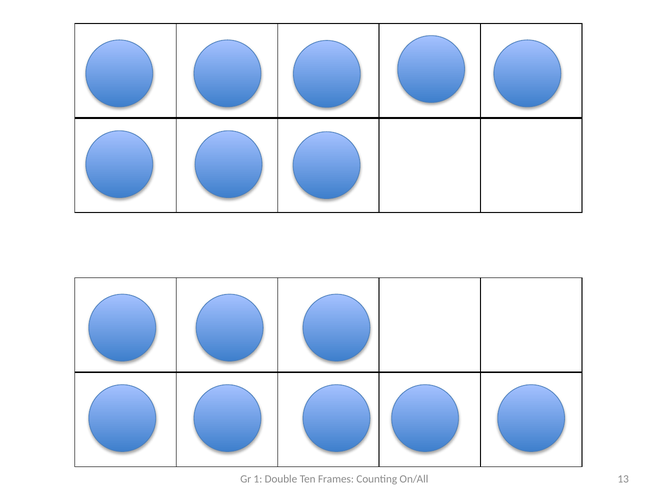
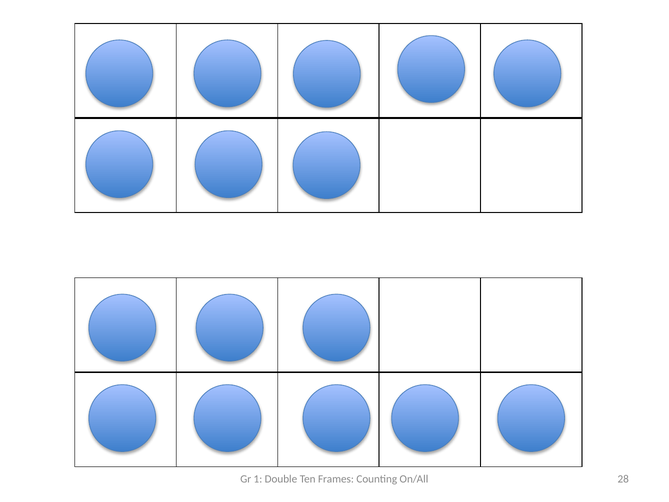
13: 13 -> 28 (623, 479)
